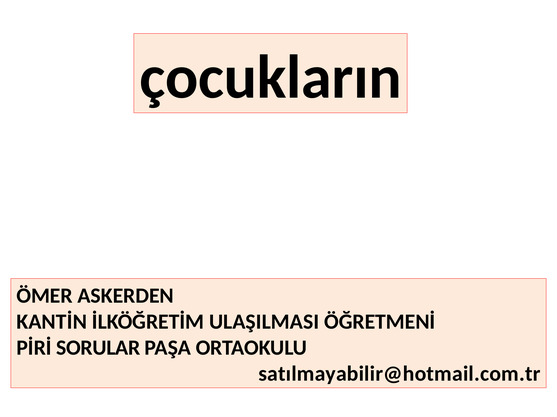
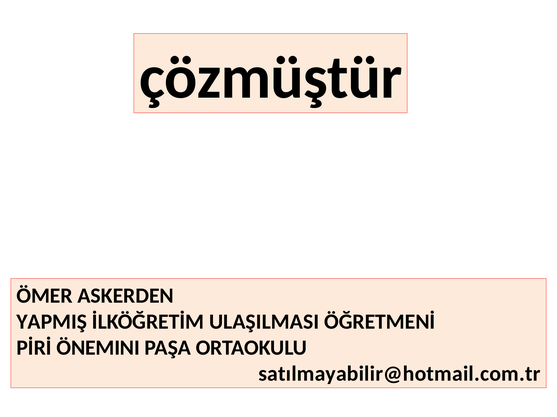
çocukların: çocukların -> çözmüştür (271, 78)
KANTİN: KANTİN -> YAPMIŞ (52, 322)
SORULAR: SORULAR -> ÖNEMINI (98, 348)
